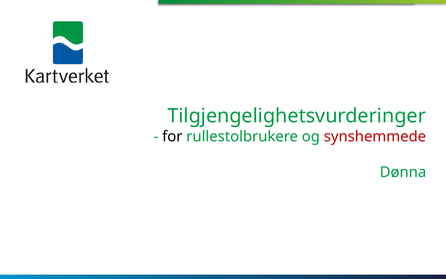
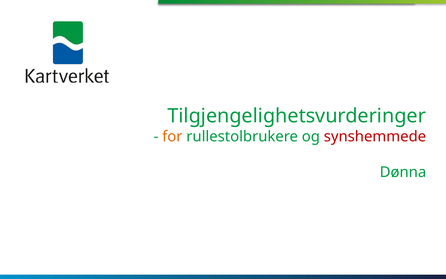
for colour: black -> orange (172, 136)
